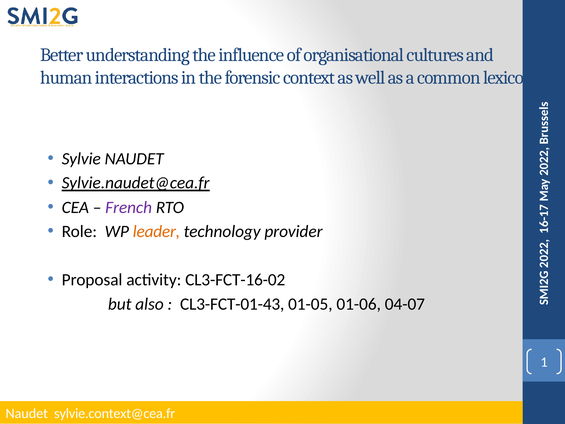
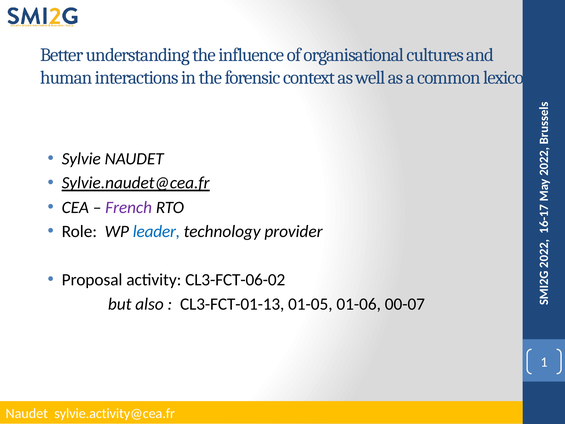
leader colour: orange -> blue (156, 231)
CL3-FCT-16-02: CL3-FCT-16-02 -> CL3-FCT-06-02 (235, 280)
CL3-FCT-01-43: CL3-FCT-01-43 -> CL3-FCT-01-13 (232, 304)
04-07: 04-07 -> 00-07 (405, 304)
sylvie.context@cea.fr: sylvie.context@cea.fr -> sylvie.activity@cea.fr (115, 413)
